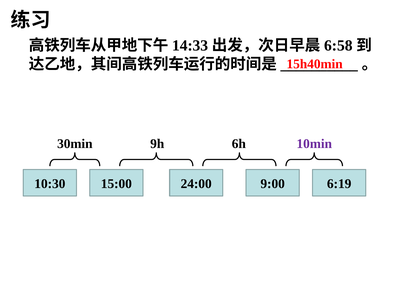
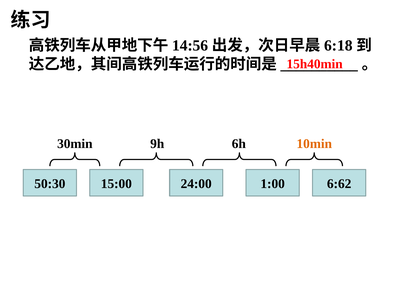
14:33: 14:33 -> 14:56 (190, 46)
6:58: 6:58 -> 6:18 (338, 46)
10min colour: purple -> orange (314, 144)
10:30: 10:30 -> 50:30 (50, 184)
9:00: 9:00 -> 1:00 (273, 184)
6:19: 6:19 -> 6:62 (339, 184)
